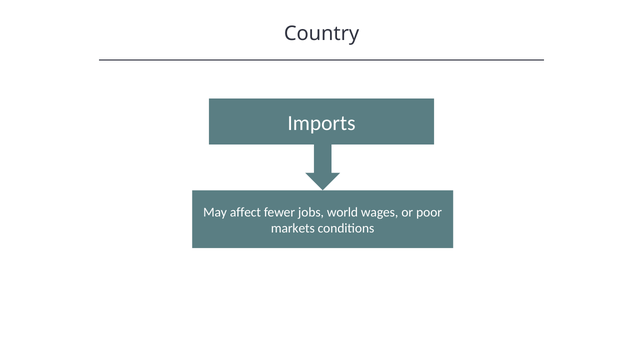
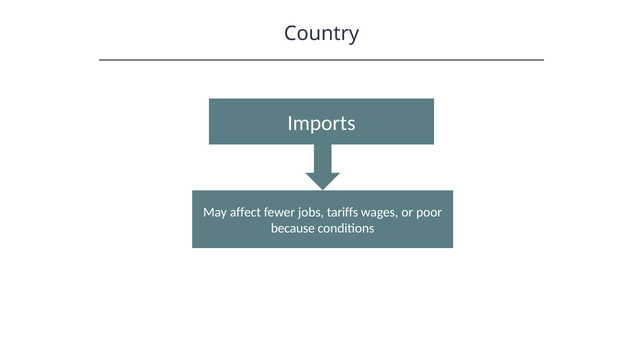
world: world -> tariffs (343, 212)
markets: markets -> because (293, 228)
